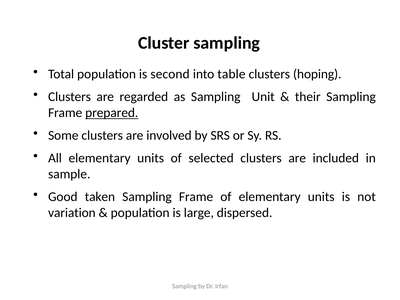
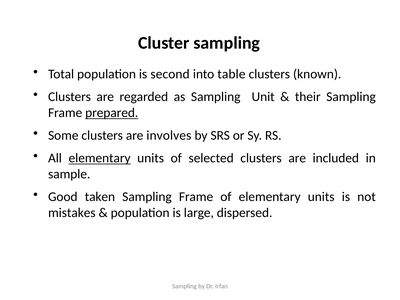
hoping: hoping -> known (317, 74)
involved: involved -> involves (169, 136)
elementary underline: none -> present (100, 158)
variation: variation -> mistakes (72, 213)
